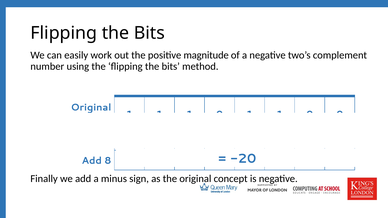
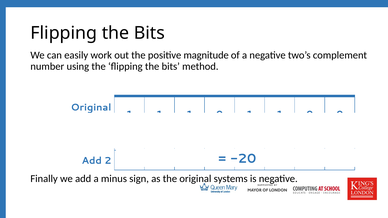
Add 8: 8 -> 2 (108, 161)
concept: concept -> systems (231, 179)
